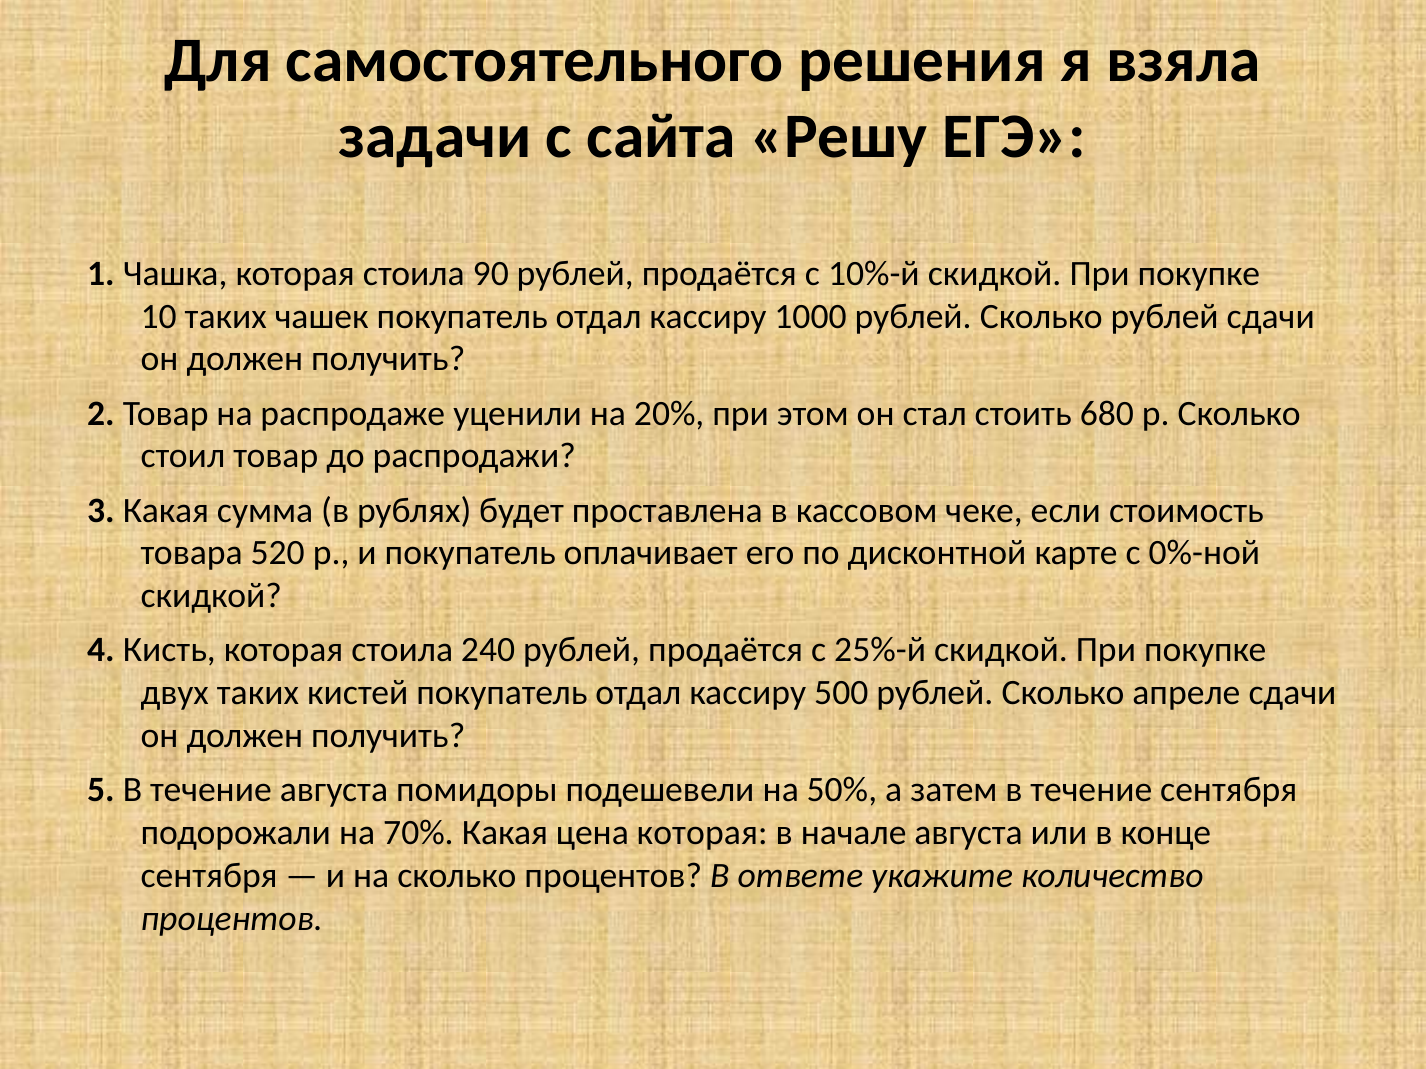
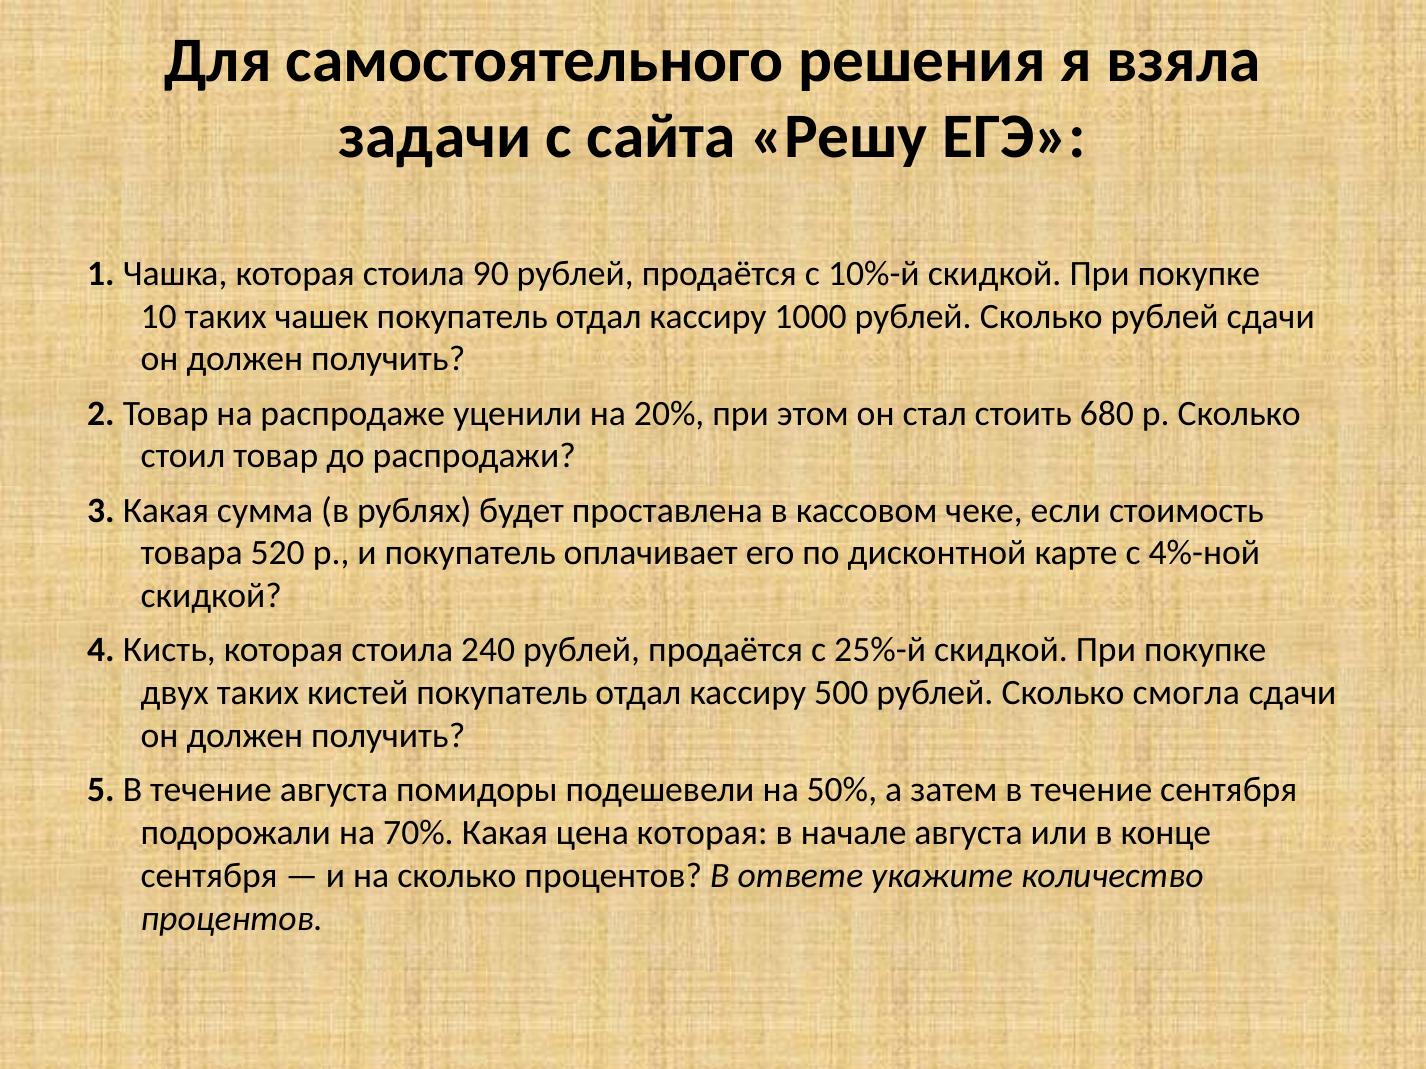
0%-ной: 0%-ной -> 4%-ной (1204, 553)
апреле: апреле -> смогла (1186, 693)
